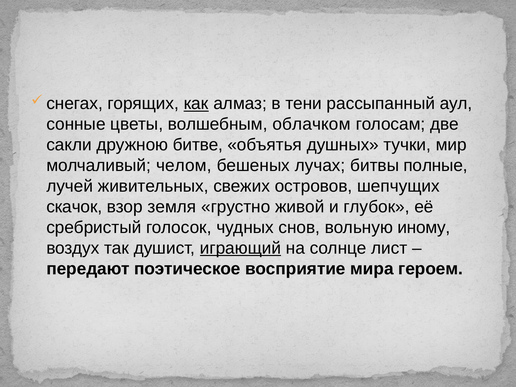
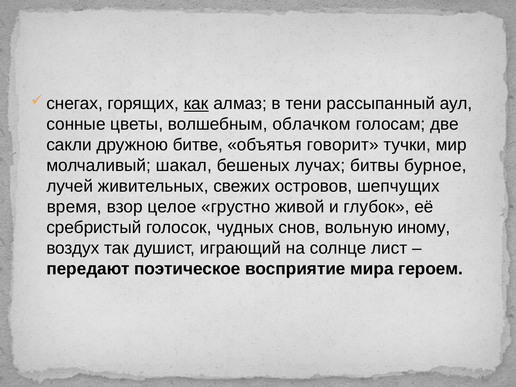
душных: душных -> говорит (343, 145)
челом: челом -> шакал (184, 166)
полные: полные -> бурное (435, 166)
скачок: скачок -> время (74, 207)
земля: земля -> целое (172, 207)
играющий underline: present -> none (240, 248)
